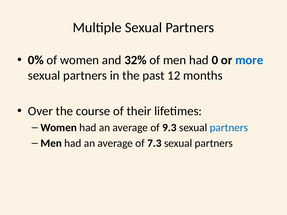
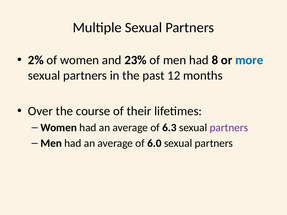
0%: 0% -> 2% (36, 60)
32%: 32% -> 23% (136, 60)
0: 0 -> 8 (215, 60)
9.3: 9.3 -> 6.3 (169, 128)
partners colour: blue -> purple (229, 128)
7.3: 7.3 -> 6.0 (154, 143)
